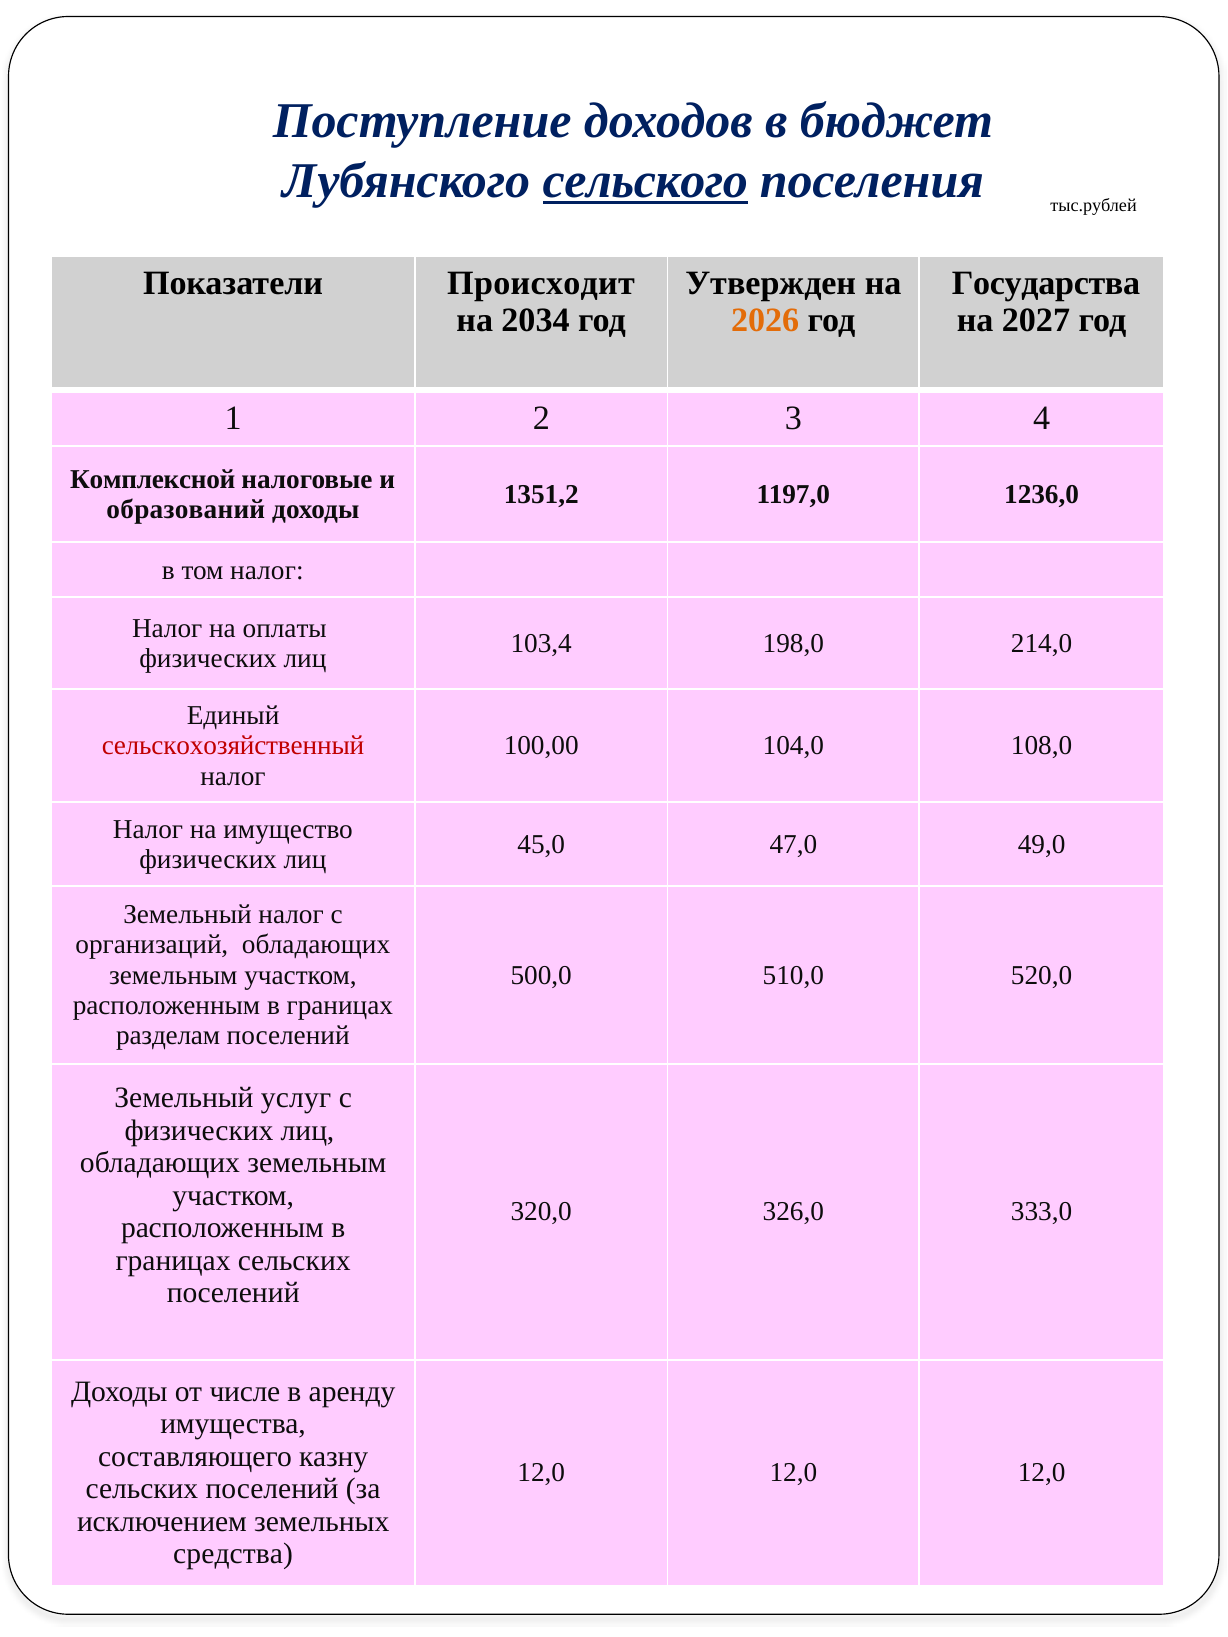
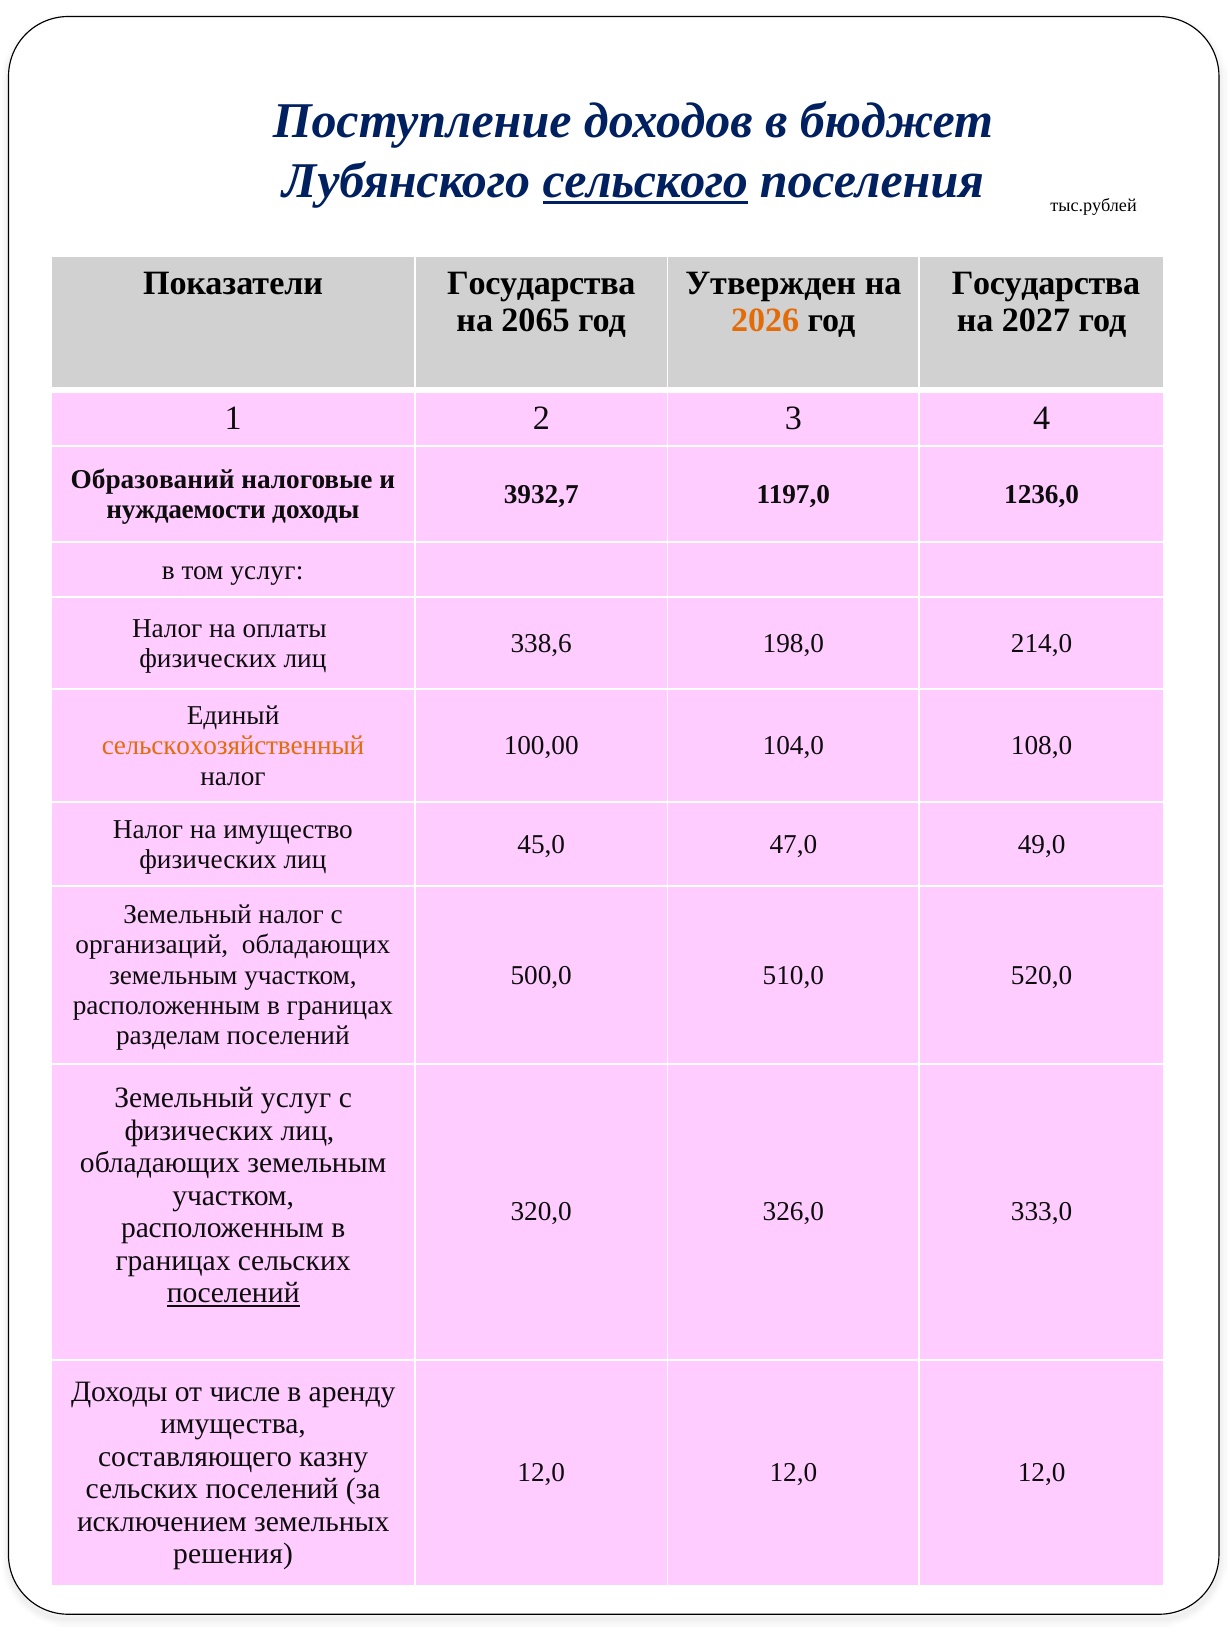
Показатели Происходит: Происходит -> Государства (541, 283)
2034: 2034 -> 2065 (536, 321)
Комплексной: Комплексной -> Образований (153, 479)
1351,2: 1351,2 -> 3932,7 (541, 495)
образований: образований -> нуждаемости (186, 510)
том налог: налог -> услуг (267, 570)
103,4: 103,4 -> 338,6 (541, 644)
сельскохозяйственный colour: red -> orange (233, 746)
поселений underline: none -> present (233, 1293)
средства: средства -> решения (233, 1554)
